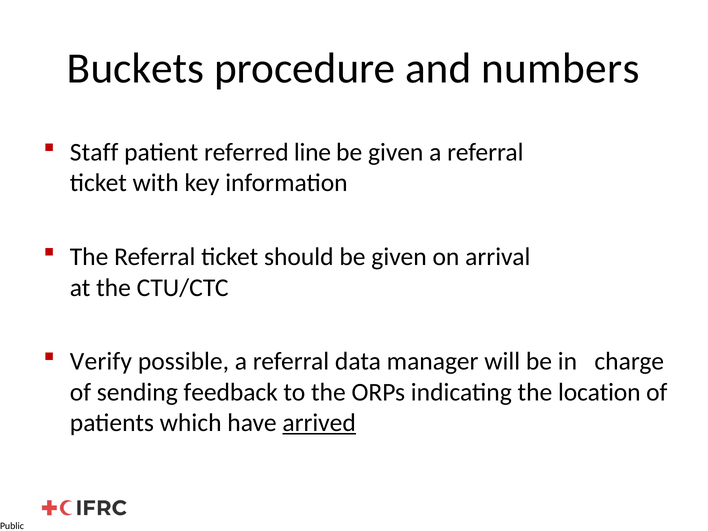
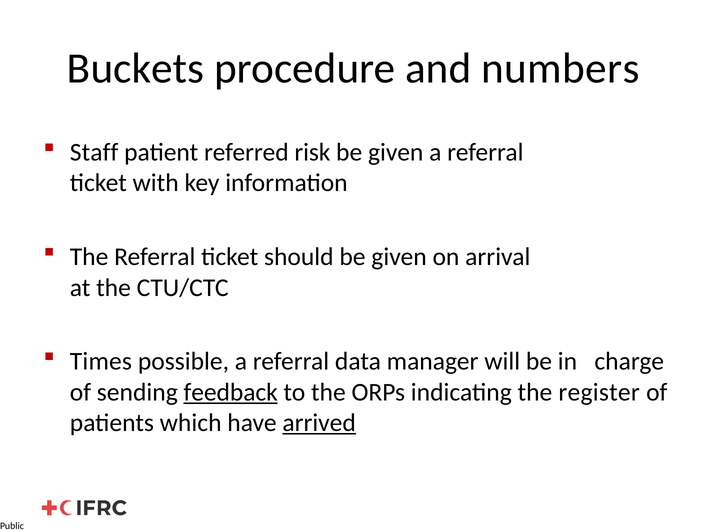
line: line -> risk (312, 152)
Verify: Verify -> Times (101, 362)
feedback underline: none -> present (231, 392)
location: location -> register (599, 392)
